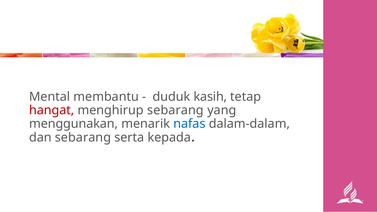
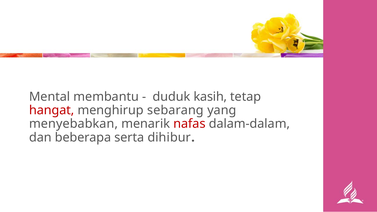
menggunakan: menggunakan -> menyebabkan (73, 124)
nafas colour: blue -> red (189, 124)
dan sebarang: sebarang -> beberapa (83, 137)
kepada: kepada -> dihibur (169, 137)
